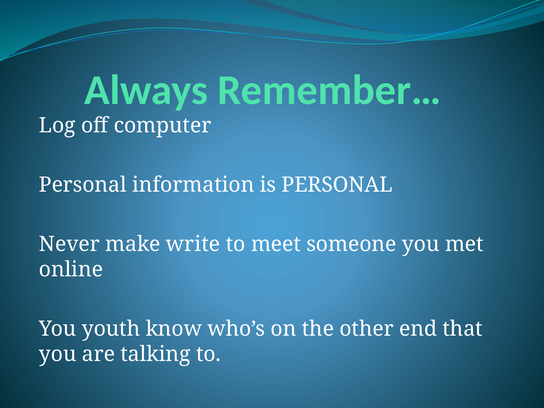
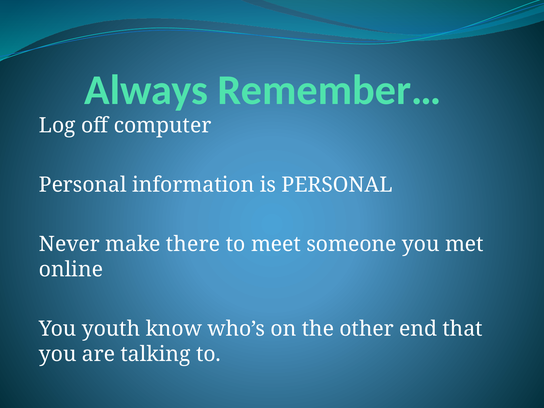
write: write -> there (193, 244)
